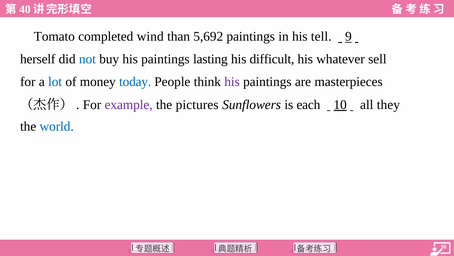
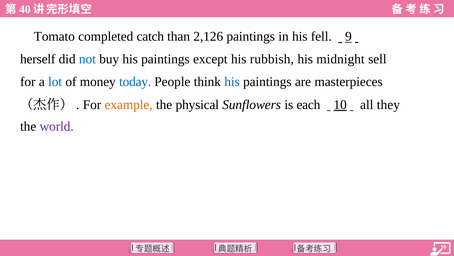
wind: wind -> catch (150, 36)
5,692: 5,692 -> 2,126 (208, 36)
tell: tell -> fell (321, 36)
lasting: lasting -> except (210, 59)
difficult: difficult -> rubbish (272, 59)
whatever: whatever -> midnight (341, 59)
his colour: purple -> blue (232, 82)
example colour: purple -> orange (129, 104)
pictures: pictures -> physical (197, 104)
world colour: blue -> purple (57, 126)
